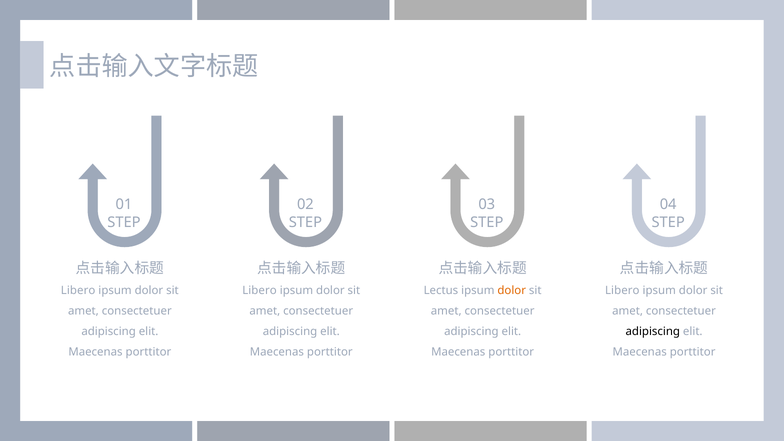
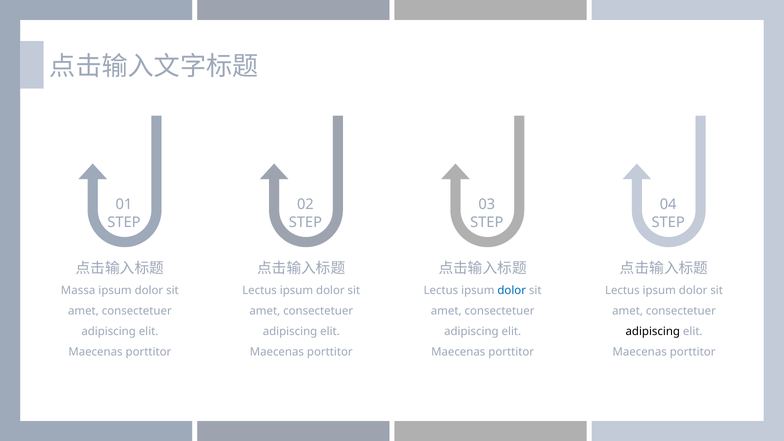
Libero: Libero -> Massa (78, 290)
Libero: Libero -> Lectus (260, 290)
dolor colour: orange -> blue (512, 290)
Libero: Libero -> Lectus (622, 290)
